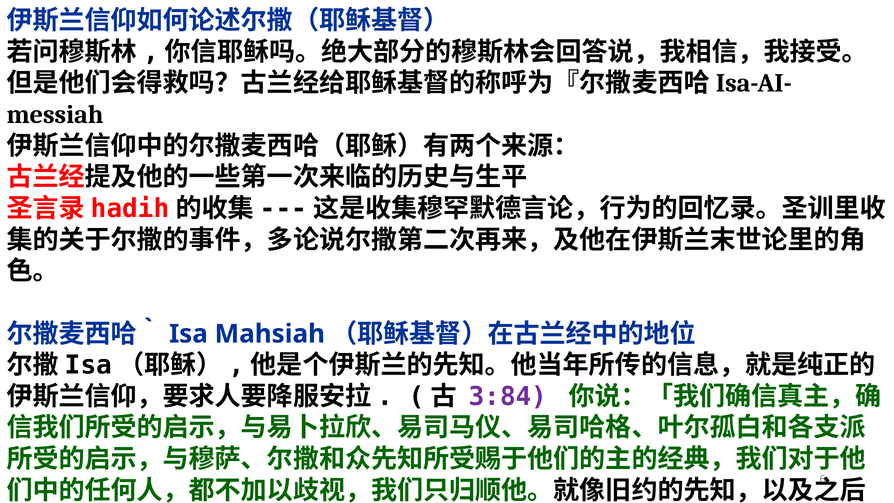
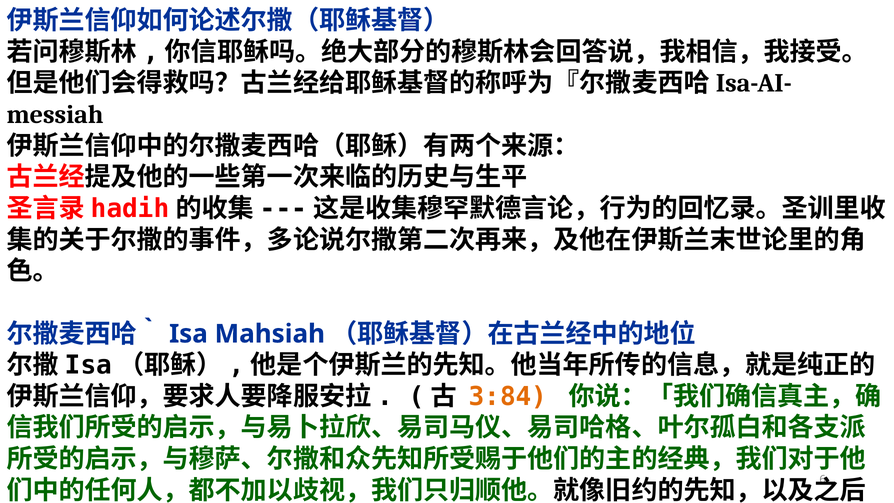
3:84 colour: purple -> orange (508, 396)
